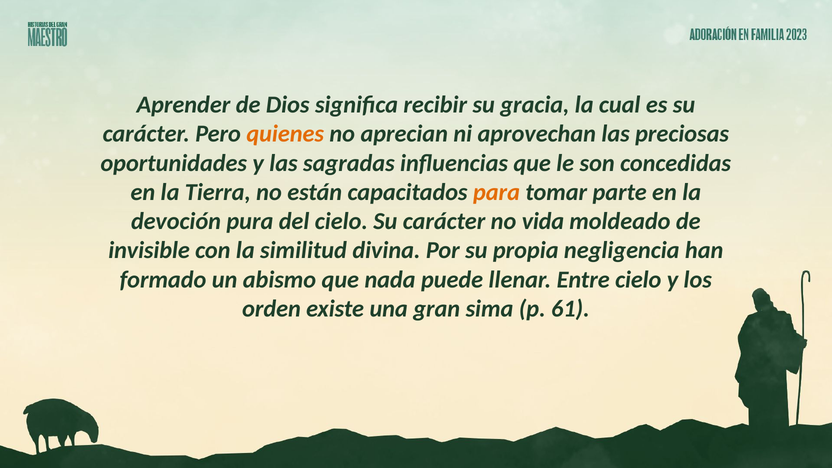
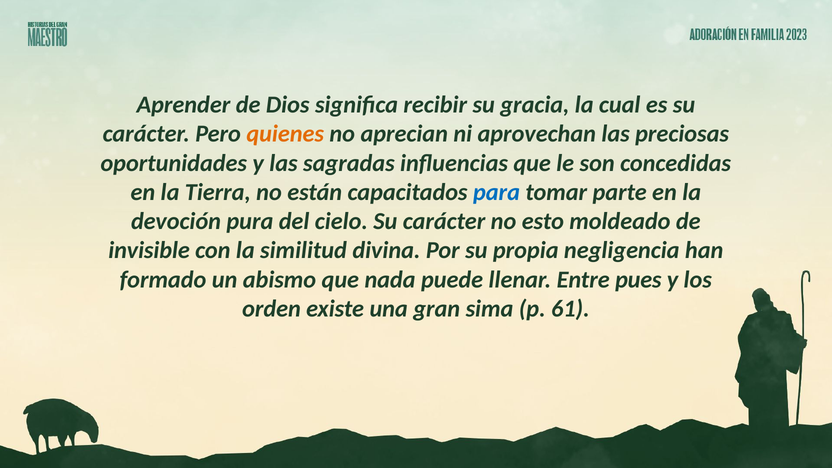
para colour: orange -> blue (496, 192)
vida: vida -> esto (543, 221)
Entre cielo: cielo -> pues (638, 280)
